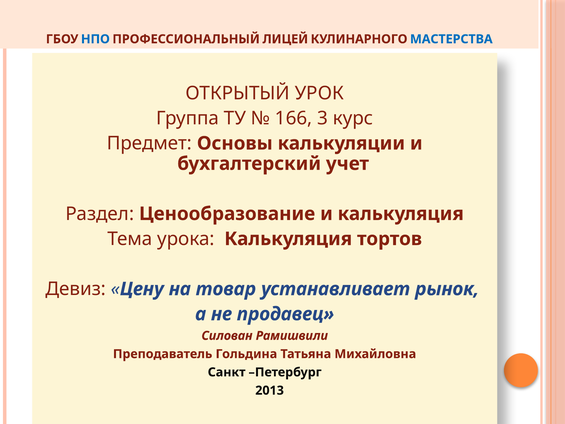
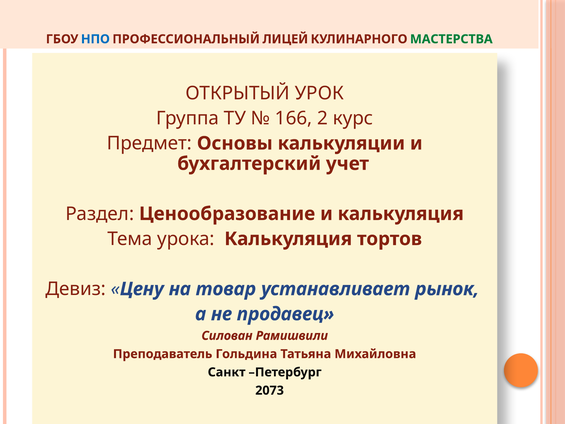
МАСТЕРСТВА colour: blue -> green (451, 39)
3: 3 -> 2 (323, 118)
2013: 2013 -> 2073 (270, 390)
